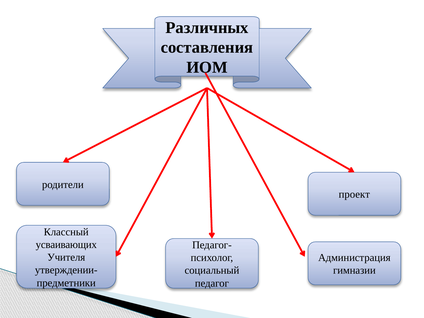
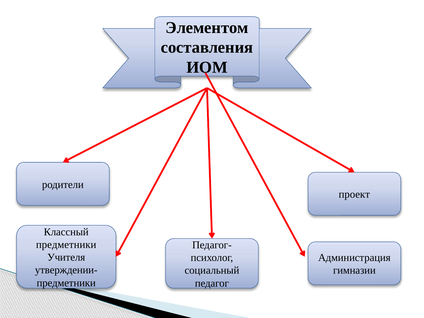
Различных: Различных -> Элементом (207, 28)
усваивающих: усваивающих -> предметники (66, 245)
